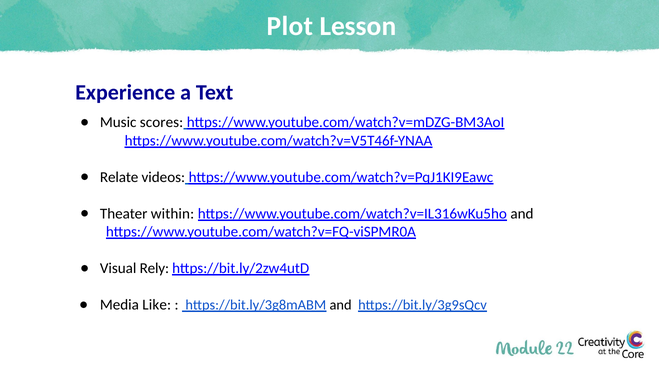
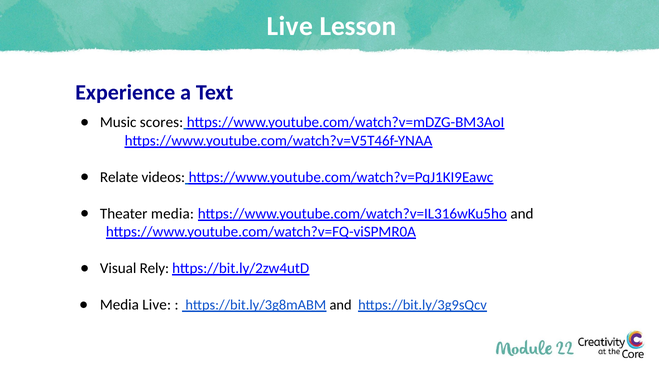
Plot: Plot -> Live (290, 26)
Theater within: within -> media (172, 214)
Media Like: Like -> Live (157, 305)
